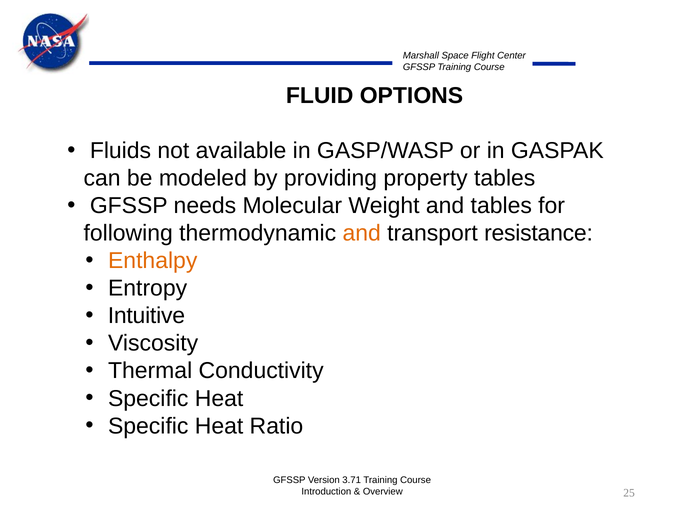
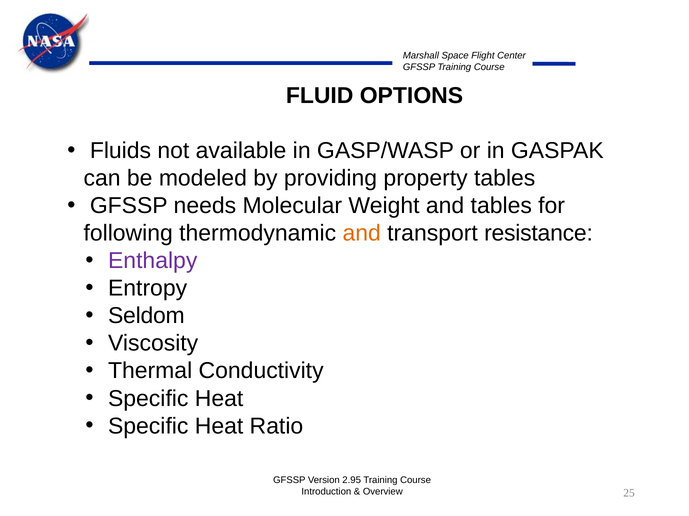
Enthalpy colour: orange -> purple (153, 261)
Intuitive: Intuitive -> Seldom (146, 316)
3.71: 3.71 -> 2.95 (352, 481)
